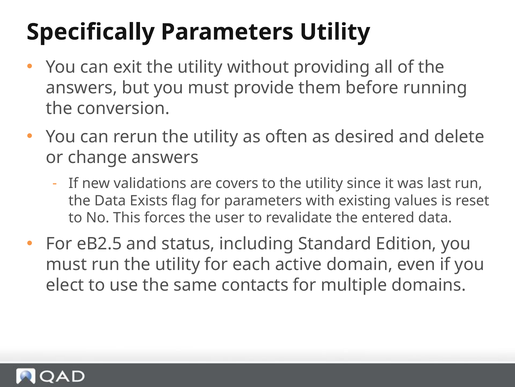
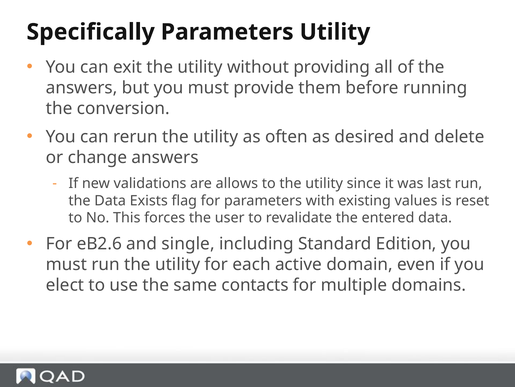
covers: covers -> allows (237, 183)
eB2.5: eB2.5 -> eB2.6 (99, 243)
status: status -> single (188, 243)
